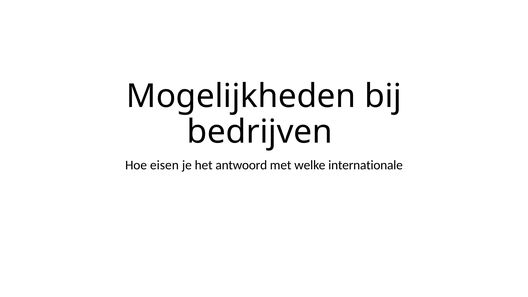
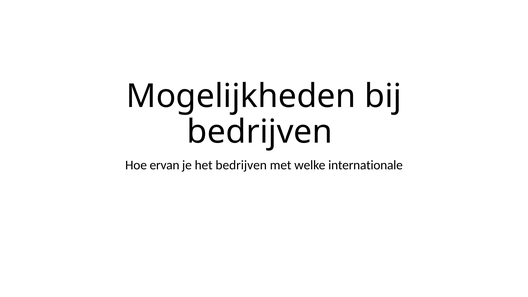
eisen: eisen -> ervan (165, 165)
het antwoord: antwoord -> bedrijven (241, 165)
